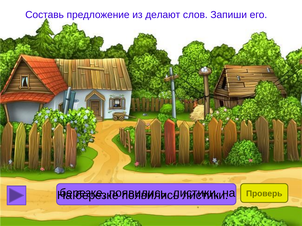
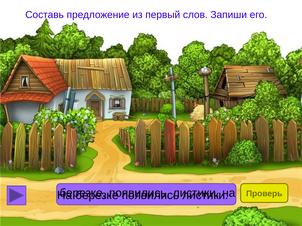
делают: делают -> первый (163, 15)
